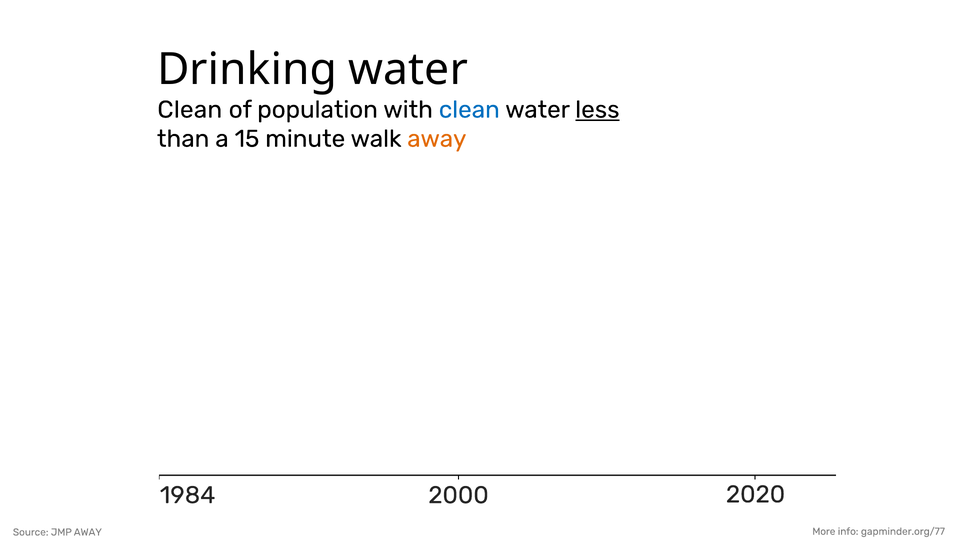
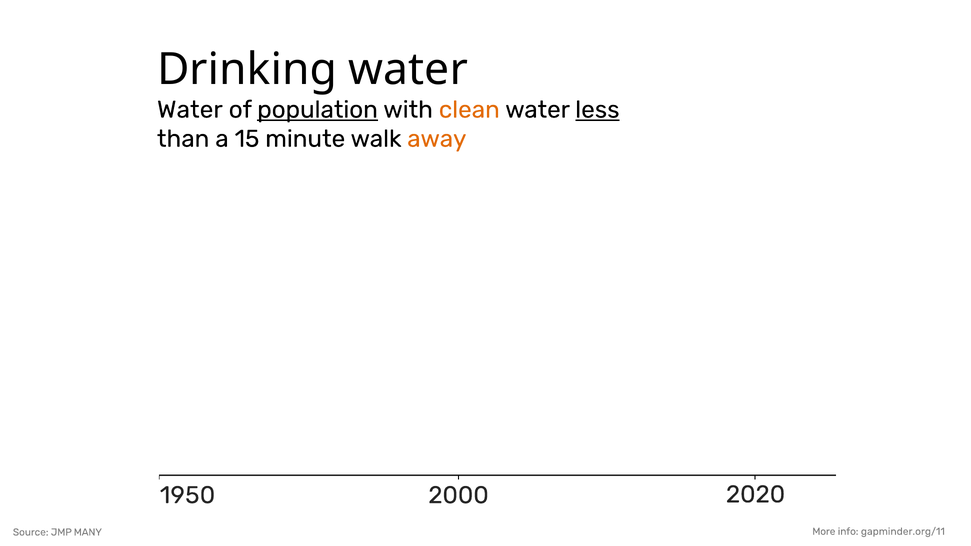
Clean: Clean -> Water (190, 110)
population underline: none -> present (318, 110)
clean colour: blue -> orange (469, 110)
1984: 1984 -> 1950 (188, 495)
gapminder.org/77: gapminder.org/77 -> gapminder.org/11 (903, 532)
JMP AWAY: AWAY -> MANY (88, 532)
